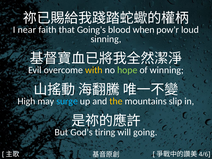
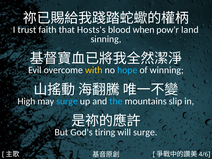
near: near -> trust (27, 30)
Going's: Going's -> Hosts's (91, 30)
loud: loud -> land (190, 30)
hope colour: light green -> light blue (127, 70)
the colour: yellow -> light blue (116, 101)
will going: going -> surge (145, 132)
